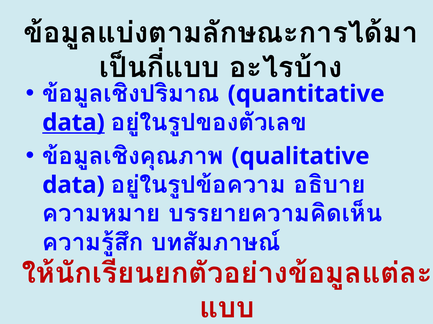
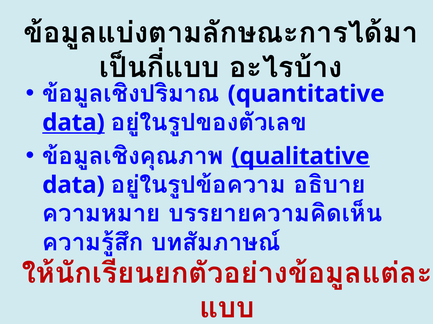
qualitative underline: none -> present (301, 157)
